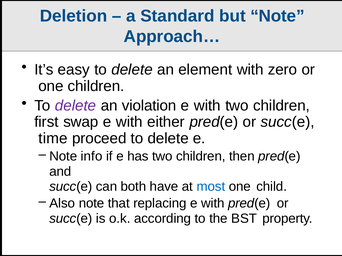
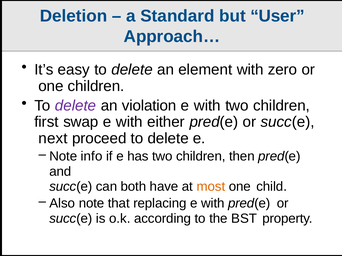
but Note: Note -> User (277, 16)
time: time -> next (53, 139)
most colour: blue -> orange (211, 187)
